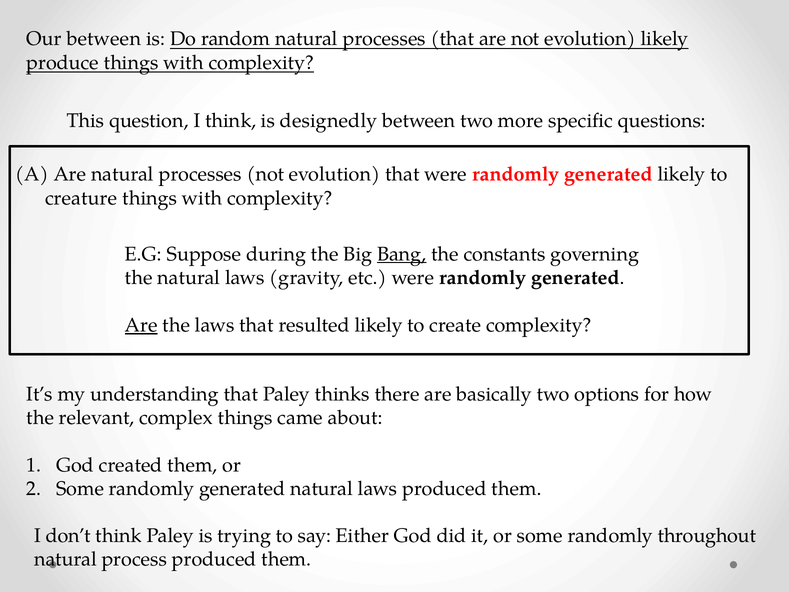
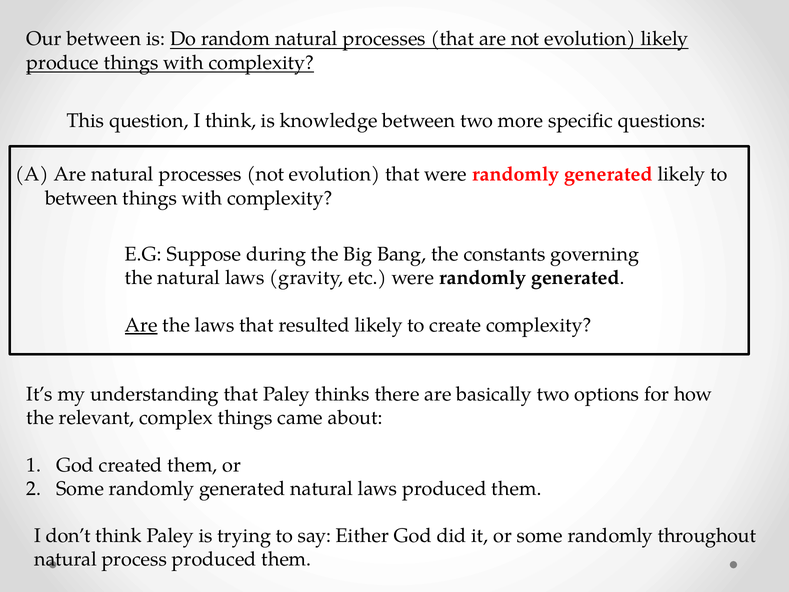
designedly: designedly -> knowledge (329, 121)
creature: creature -> between (81, 198)
Bang underline: present -> none (402, 254)
